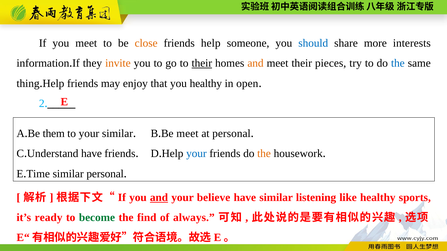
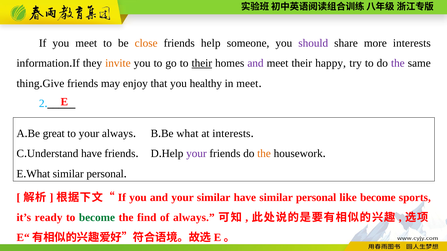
should colour: blue -> purple (313, 43)
and colour: orange -> purple (255, 63)
pieces: pieces -> happy (331, 63)
the colour: blue -> purple (398, 63)
Help: Help -> Give (53, 83)
in open: open -> meet (247, 83)
them: them -> great (54, 134)
your similar: similar -> always (117, 134)
Be meet: meet -> what (187, 134)
at personal: personal -> interests (231, 134)
your colour: blue -> purple (196, 154)
Time: Time -> What (38, 174)
and underline: present -> none (159, 198)
your believe: believe -> similar (214, 198)
have similar listening: listening -> personal (316, 198)
like healthy: healthy -> become (378, 198)
